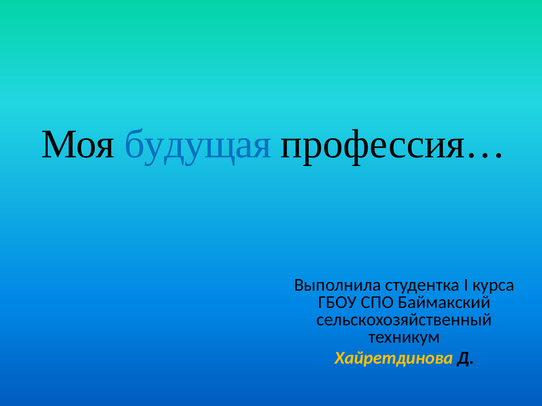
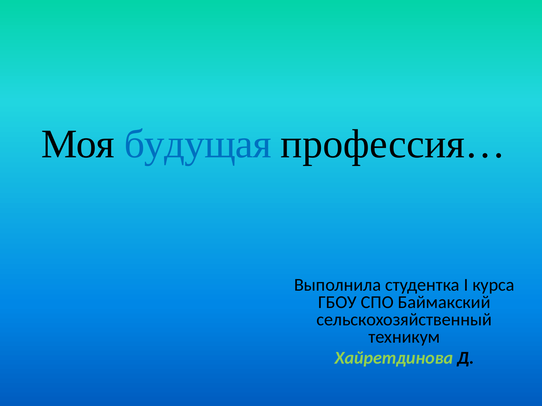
Хайретдинова colour: yellow -> light green (394, 358)
